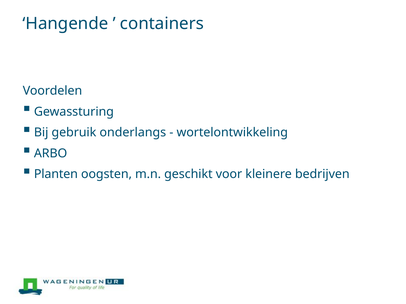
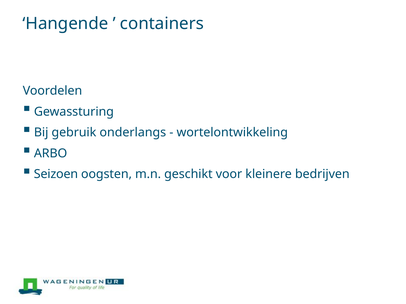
Planten: Planten -> Seizoen (56, 174)
